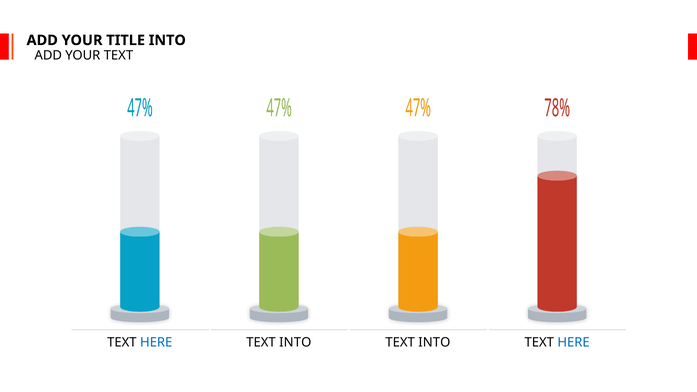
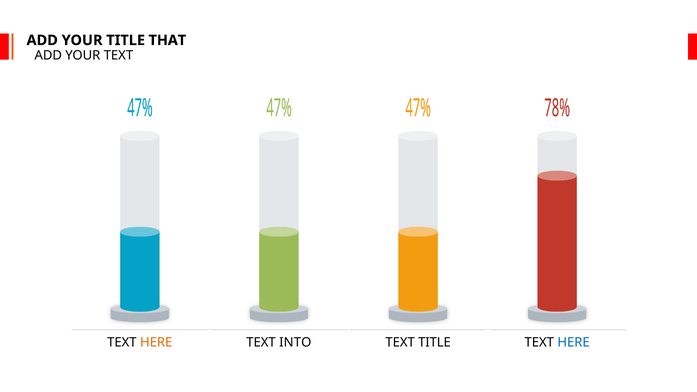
TITLE INTO: INTO -> THAT (167, 40)
HERE colour: blue -> orange (156, 343)
INTO: INTO -> TITLE (434, 343)
